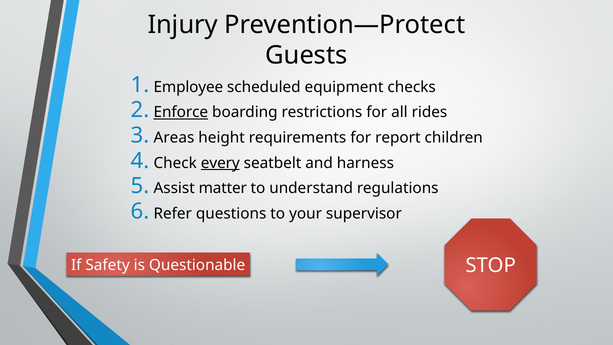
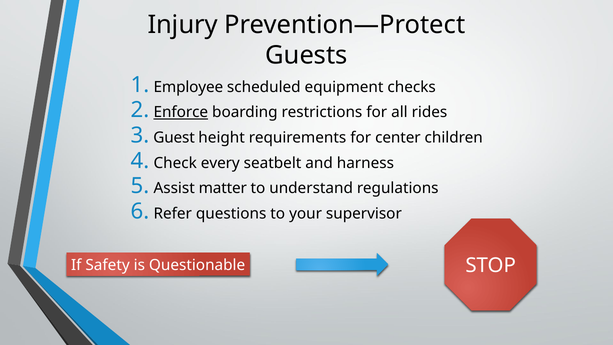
Areas: Areas -> Guest (174, 138)
report: report -> center (398, 138)
every underline: present -> none (220, 163)
